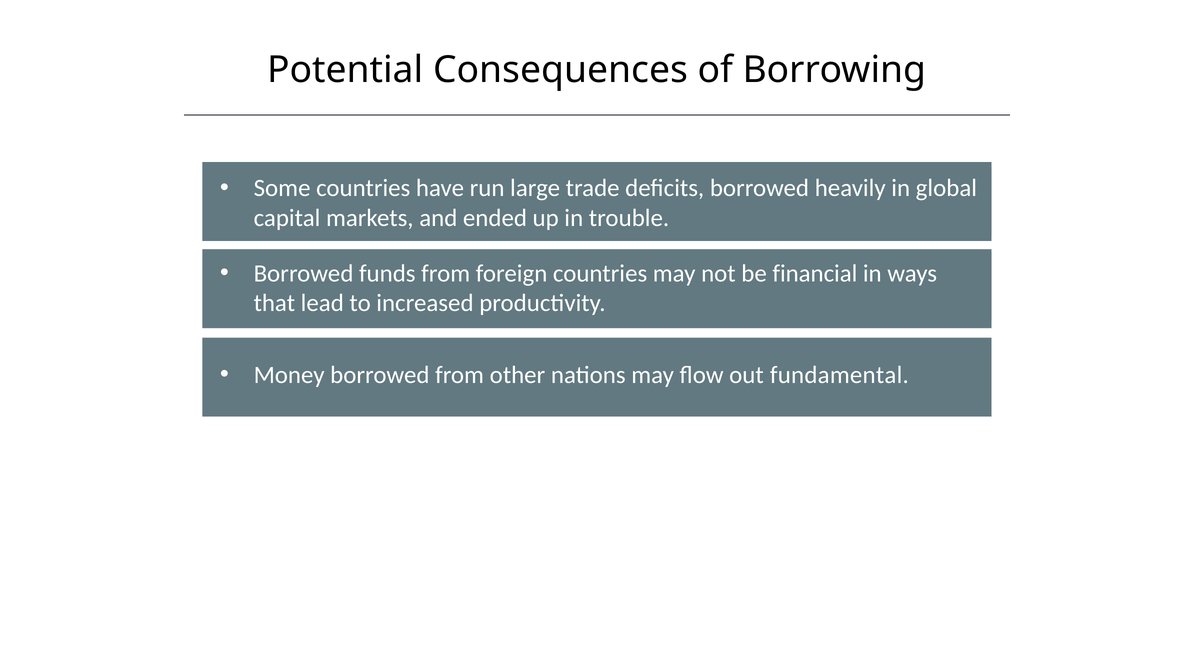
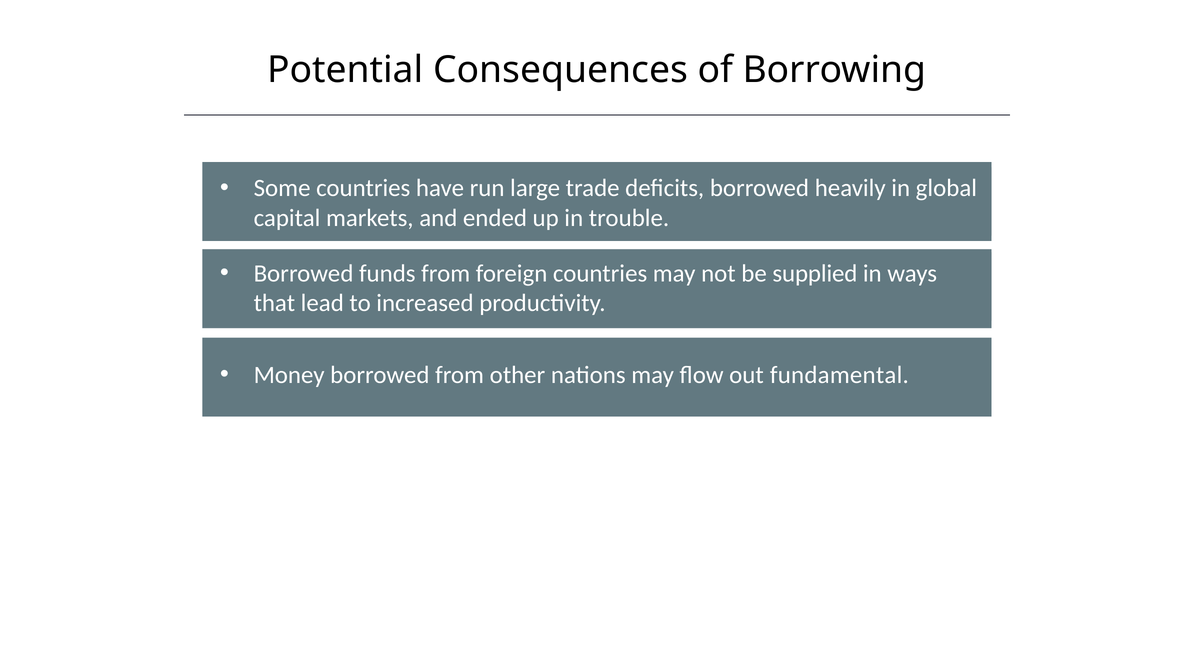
financial: financial -> supplied (815, 274)
